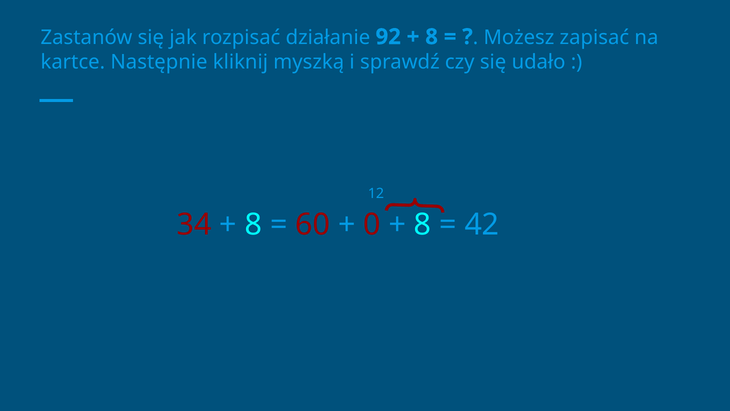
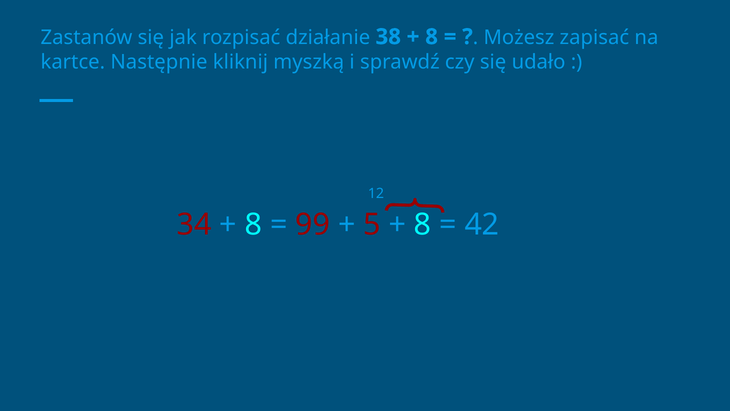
92: 92 -> 38 (388, 37)
60: 60 -> 99 (313, 225)
0: 0 -> 5 (372, 225)
